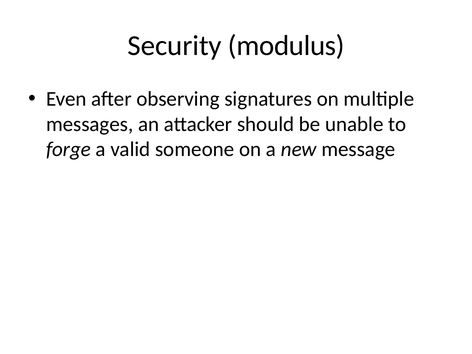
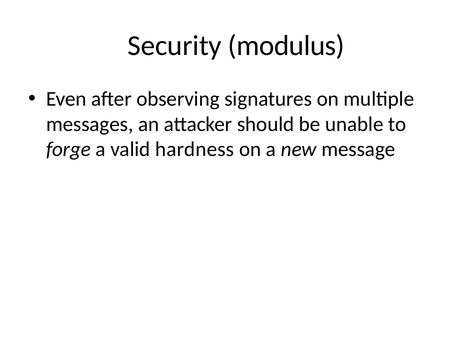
someone: someone -> hardness (195, 149)
